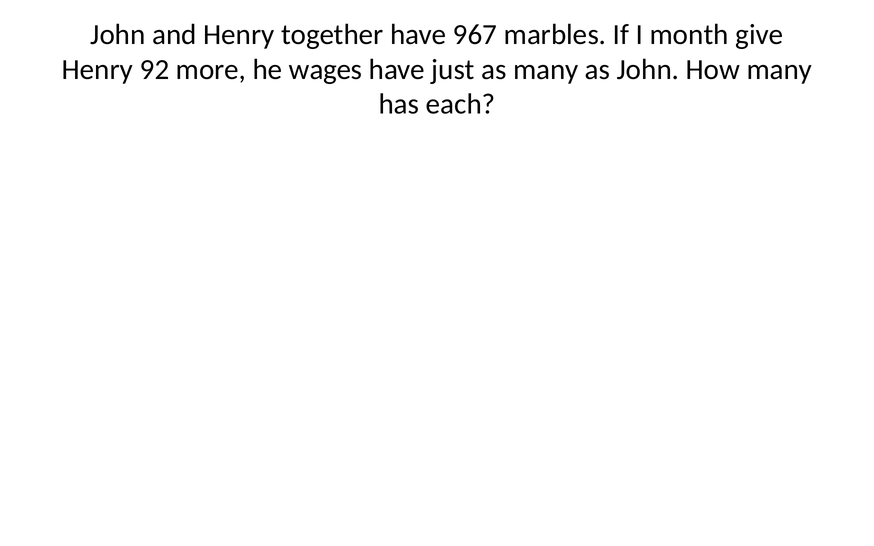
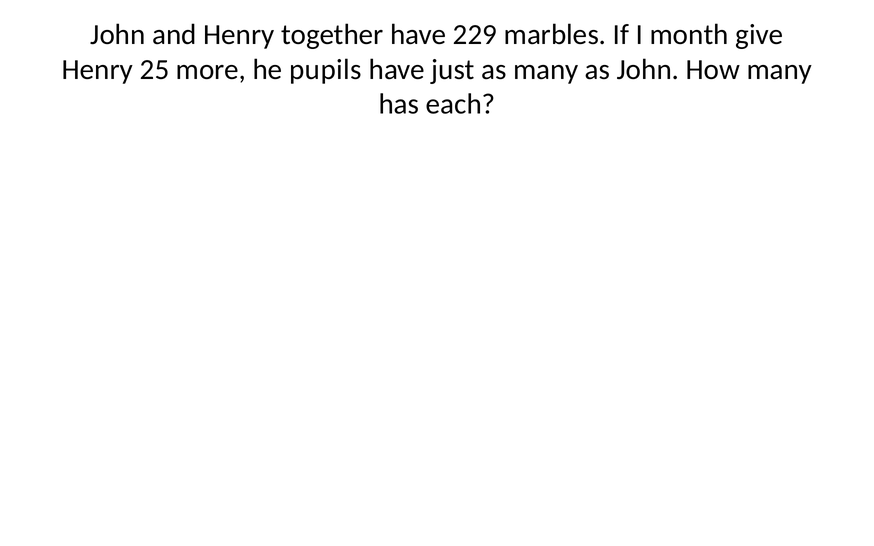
967: 967 -> 229 (475, 34)
92: 92 -> 25 (155, 69)
wages: wages -> pupils (325, 69)
